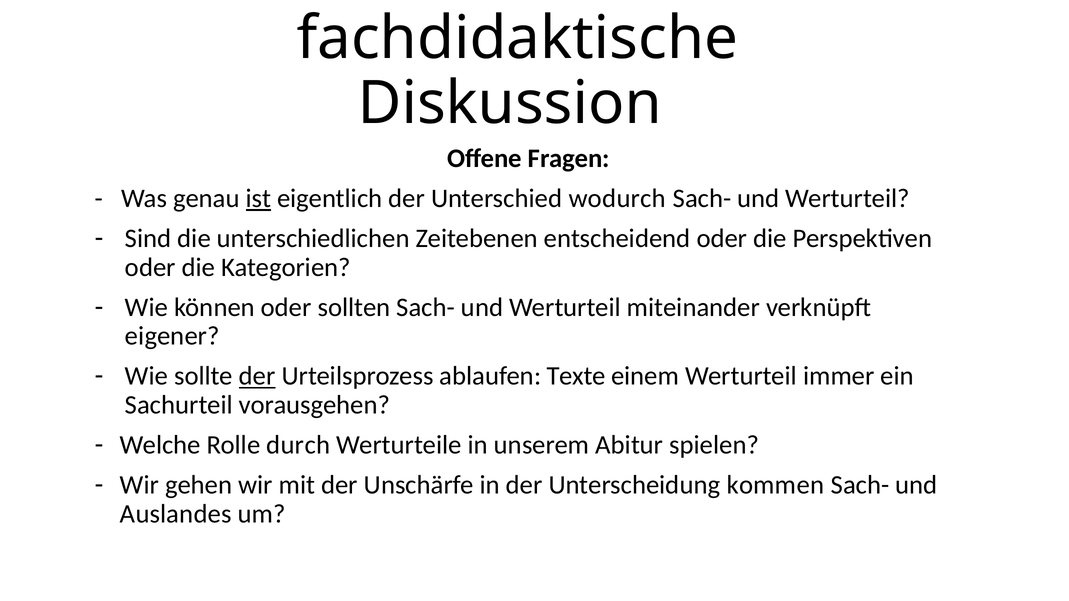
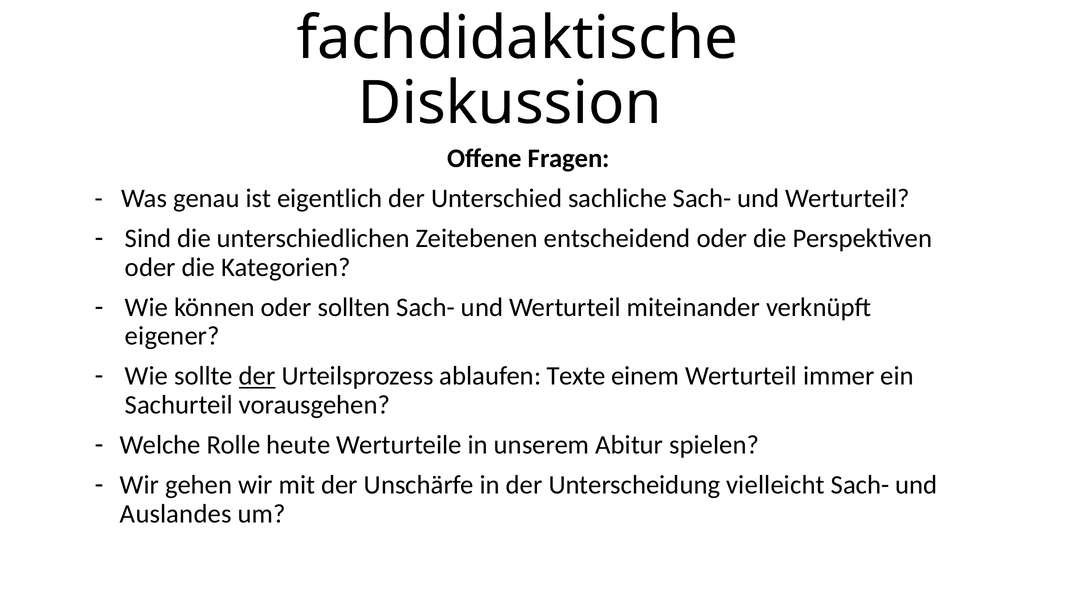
ist underline: present -> none (259, 199)
wodurch: wodurch -> sachliche (617, 199)
durch: durch -> heute (298, 445)
kommen: kommen -> vielleicht (775, 485)
